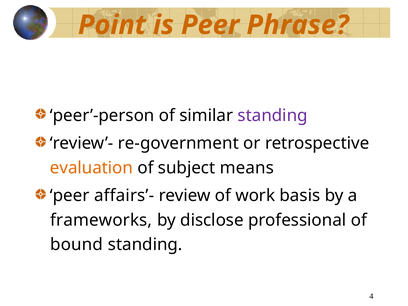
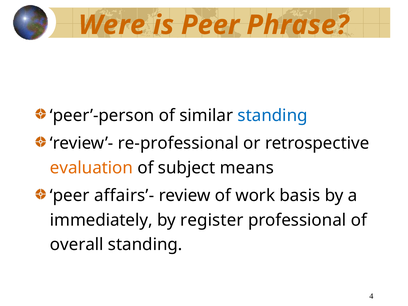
Point: Point -> Were (112, 25)
standing colour: purple -> blue (273, 115)
re-government: re-government -> re-professional (178, 143)
frameworks: frameworks -> immediately (101, 220)
disclose: disclose -> register (212, 220)
bound: bound -> overall (77, 245)
